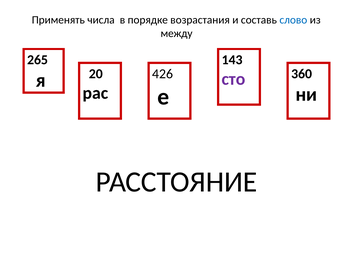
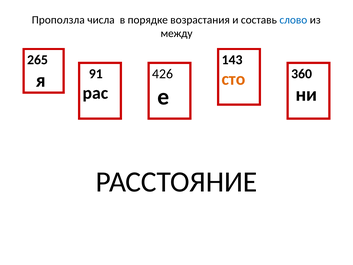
Применять: Применять -> Проползла (58, 20)
сто colour: purple -> orange (233, 79)
20: 20 -> 91 (96, 74)
